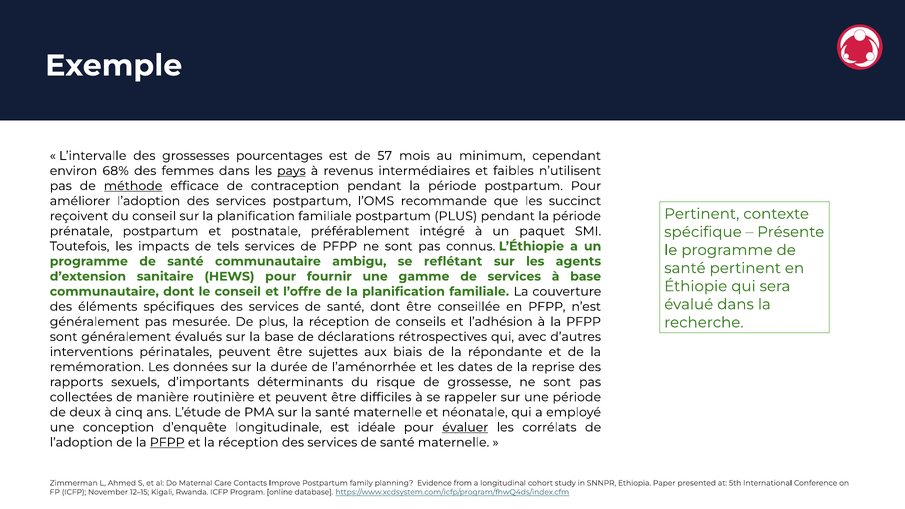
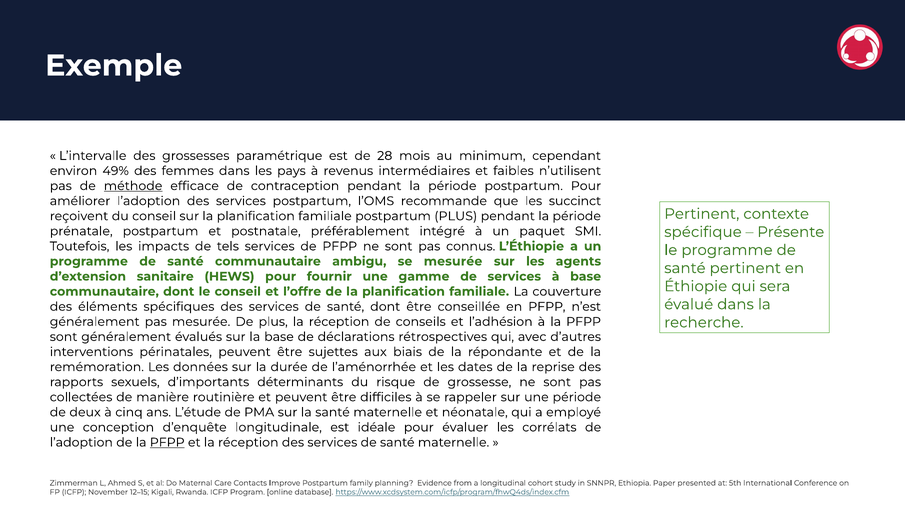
pourcentages: pourcentages -> paramétrique (279, 156)
57: 57 -> 28 (385, 156)
68%: 68% -> 49% (116, 171)
pays underline: present -> none (291, 171)
se reflétant: reflétant -> mesurée (453, 261)
évaluer underline: present -> none (465, 427)
